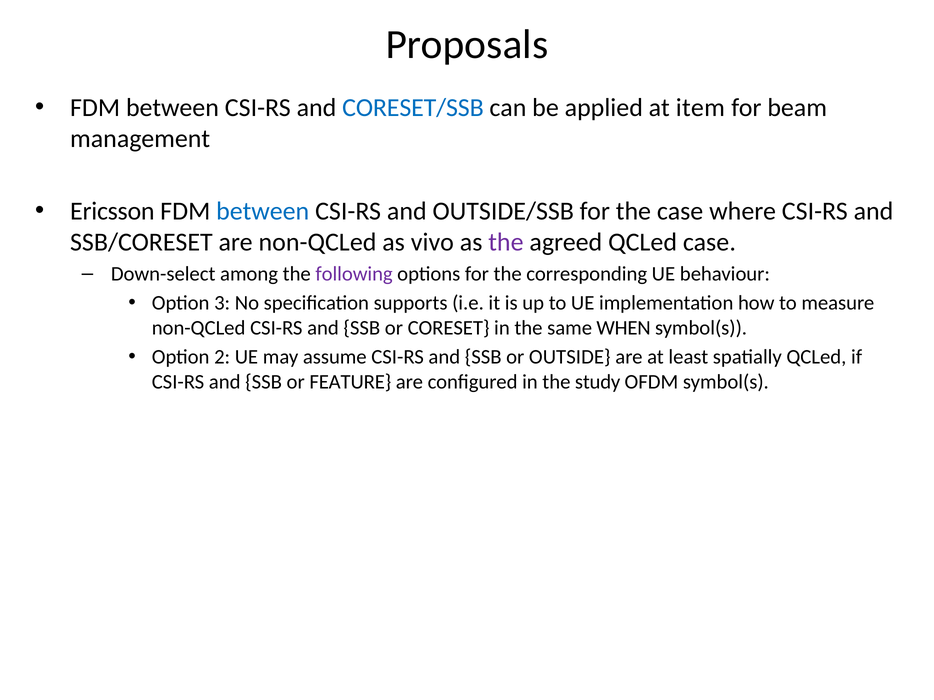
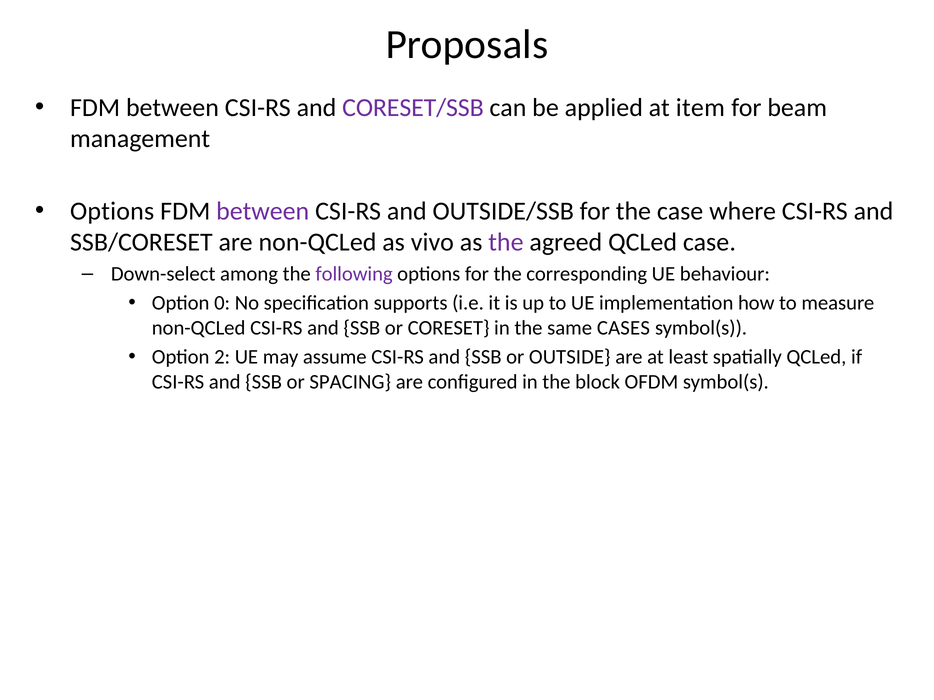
CORESET/SSB colour: blue -> purple (413, 108)
Ericsson: Ericsson -> Options (112, 211)
between colour: blue -> purple (263, 211)
3: 3 -> 0 (222, 303)
WHEN: WHEN -> CASES (623, 328)
FEATURE: FEATURE -> SPACING (350, 382)
study: study -> block (598, 382)
